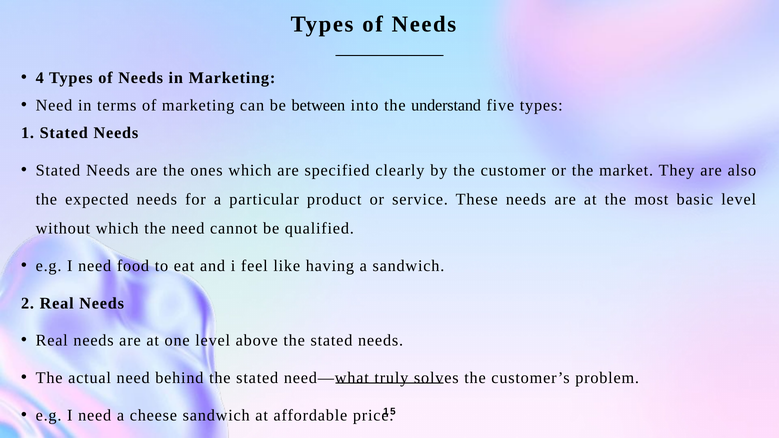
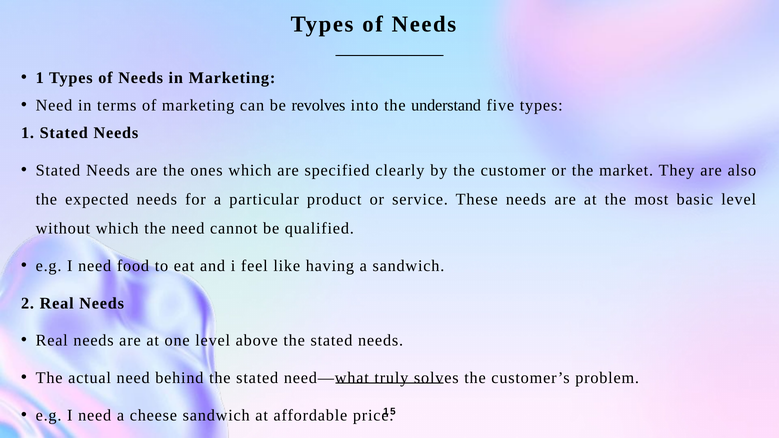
4: 4 -> 1 (40, 78)
between: between -> revolves (318, 105)
